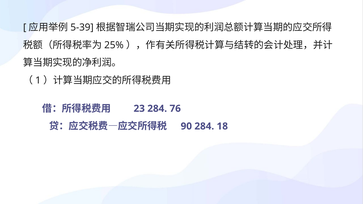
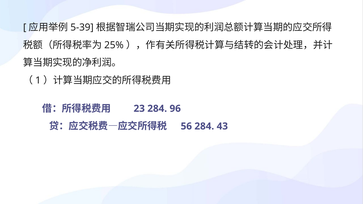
76: 76 -> 96 (175, 109)
90: 90 -> 56 (186, 126)
18: 18 -> 43 (222, 126)
